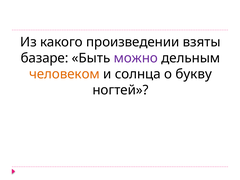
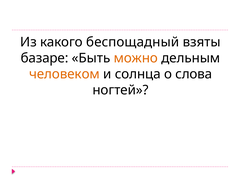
произведении: произведении -> беспощадный (133, 42)
можно colour: purple -> orange (136, 58)
букву: букву -> слова (194, 74)
